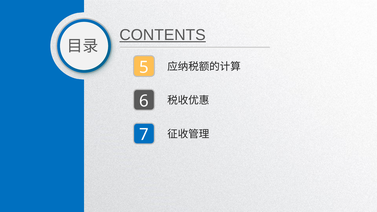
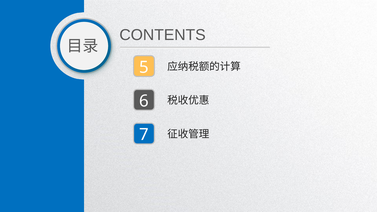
CONTENTS underline: present -> none (163, 35)
